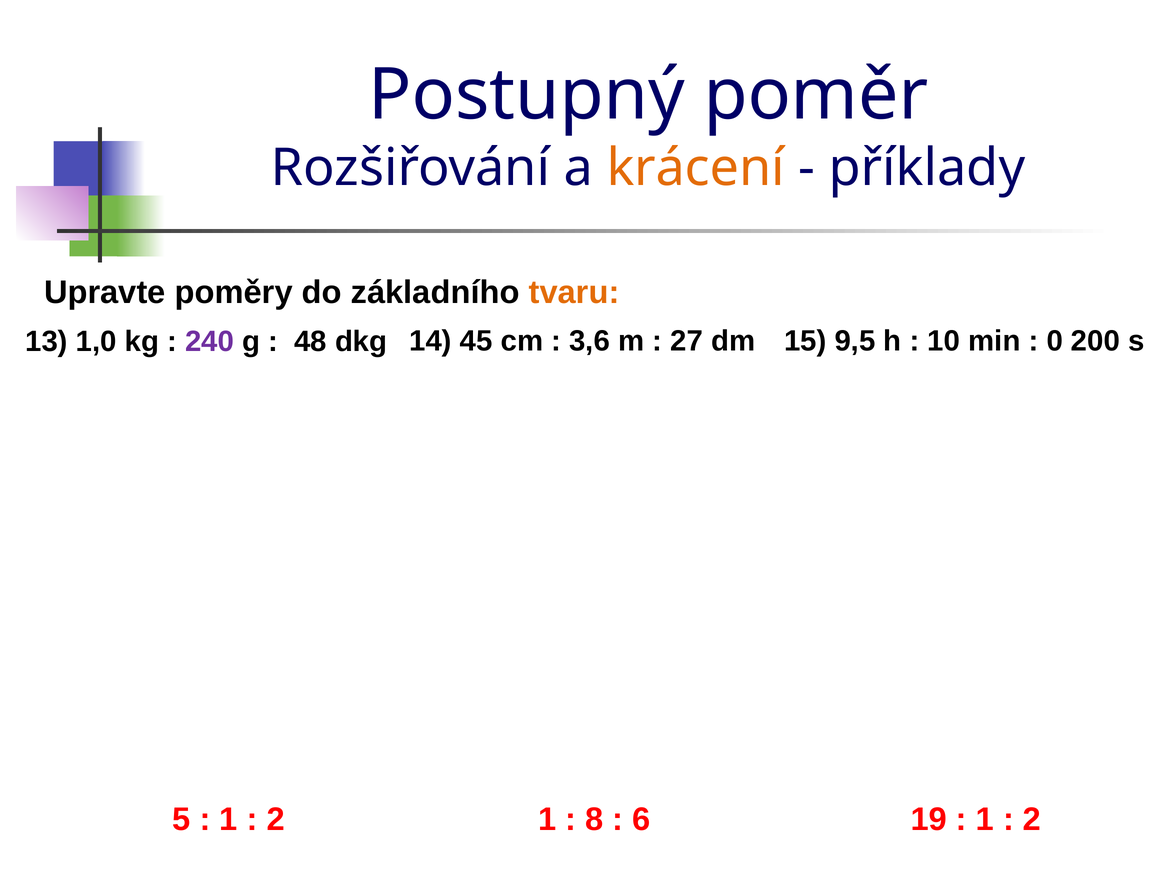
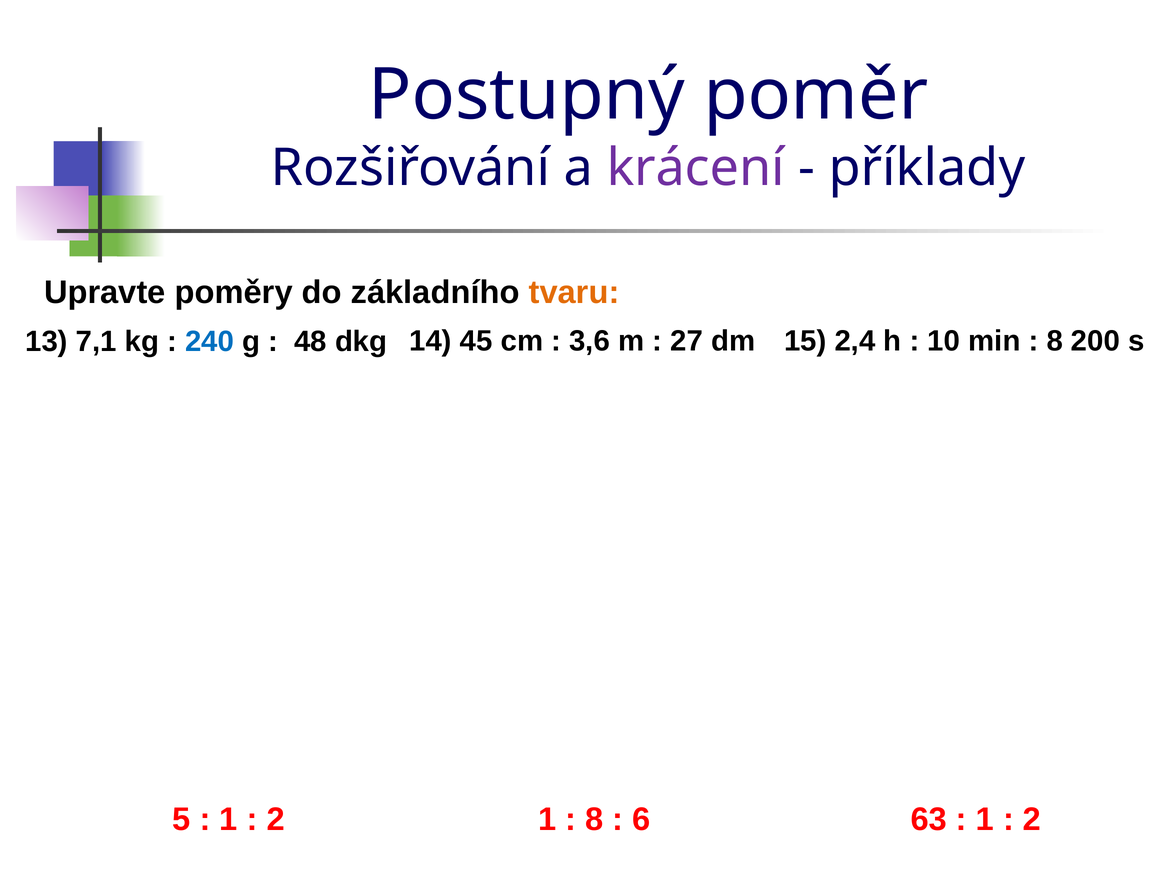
krácení colour: orange -> purple (696, 168)
9,5: 9,5 -> 2,4 (855, 341)
0: 0 -> 8 (1055, 341)
1,0: 1,0 -> 7,1 (96, 342)
240 colour: purple -> blue (210, 342)
19: 19 -> 63 (929, 820)
